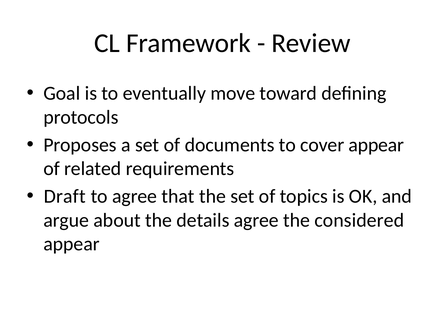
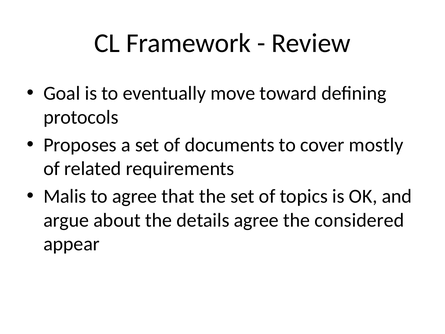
cover appear: appear -> mostly (376, 145)
Draft: Draft -> Malis (65, 196)
